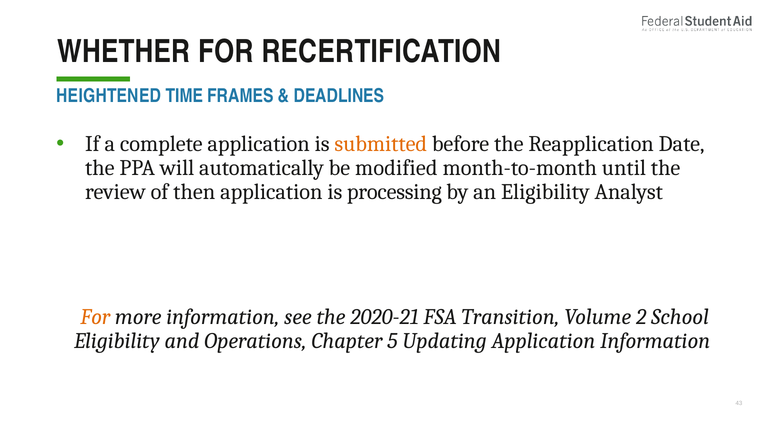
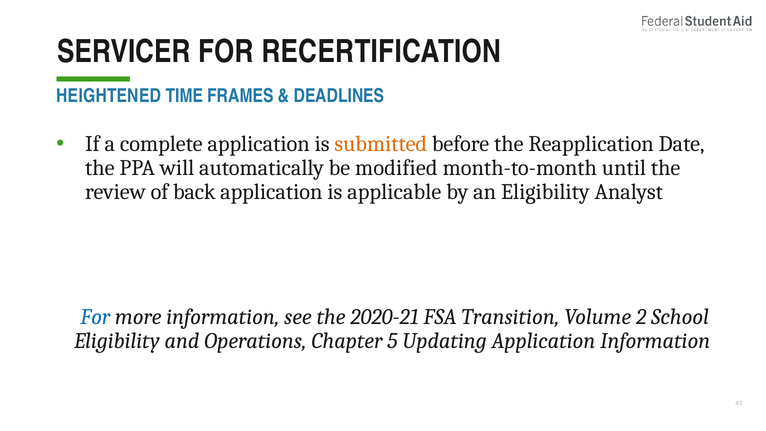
WHETHER: WHETHER -> SERVICER (124, 52)
then: then -> back (194, 192)
processing: processing -> applicable (394, 192)
For colour: orange -> blue (95, 317)
